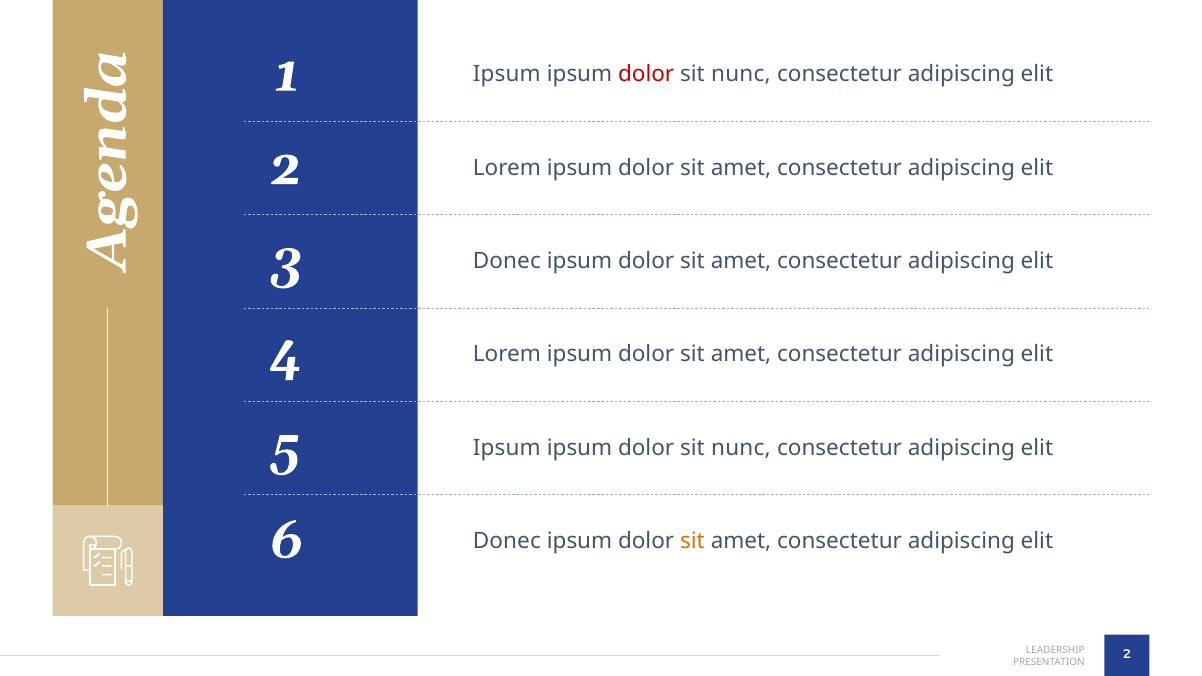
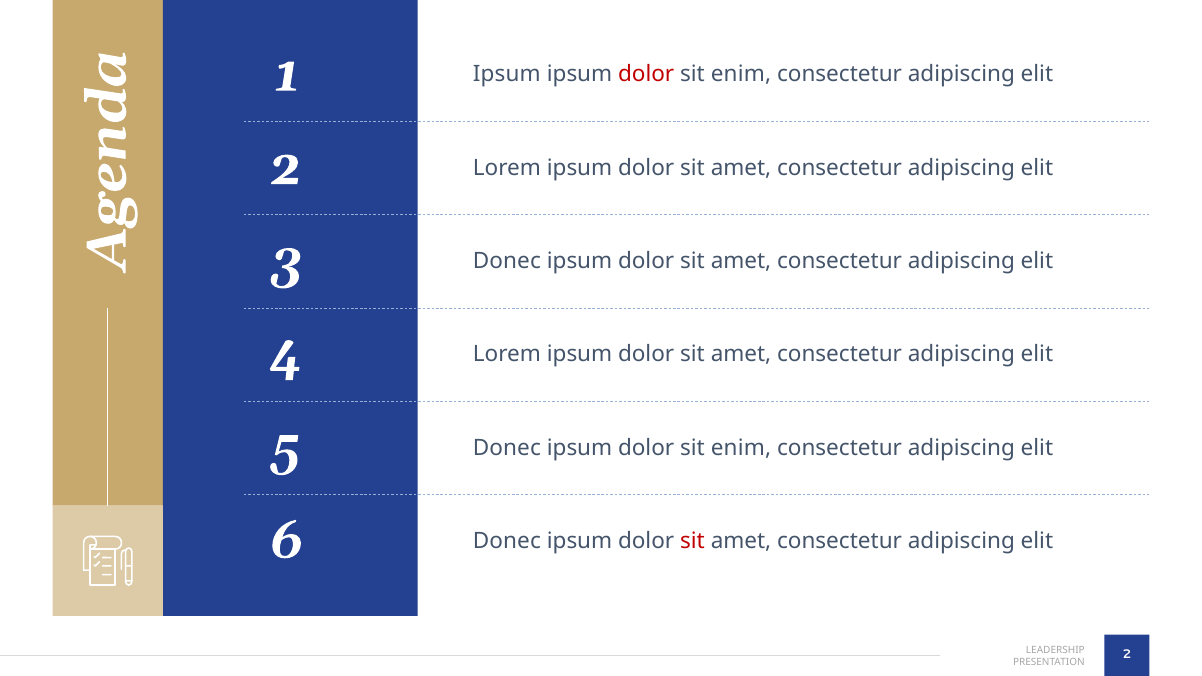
nunc: nunc -> enim (741, 74)
5 Ipsum: Ipsum -> Donec (507, 448)
nunc: nunc -> enim (741, 448)
sit colour: orange -> red (692, 541)
